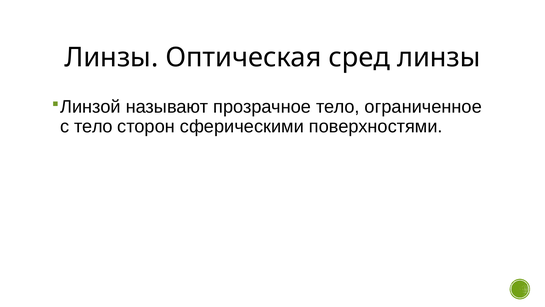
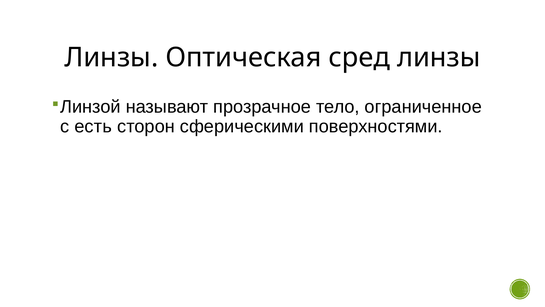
с тело: тело -> есть (93, 126)
